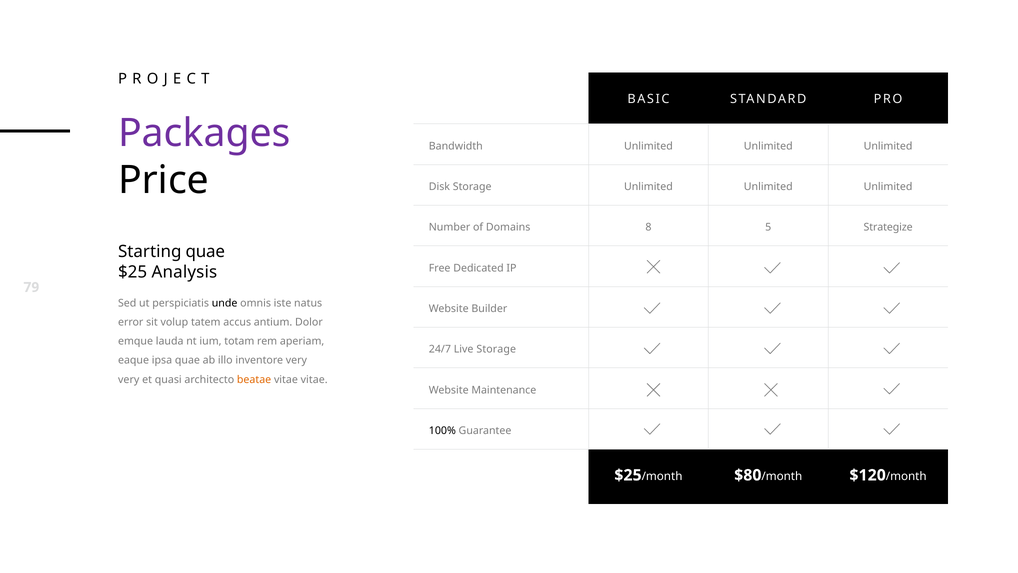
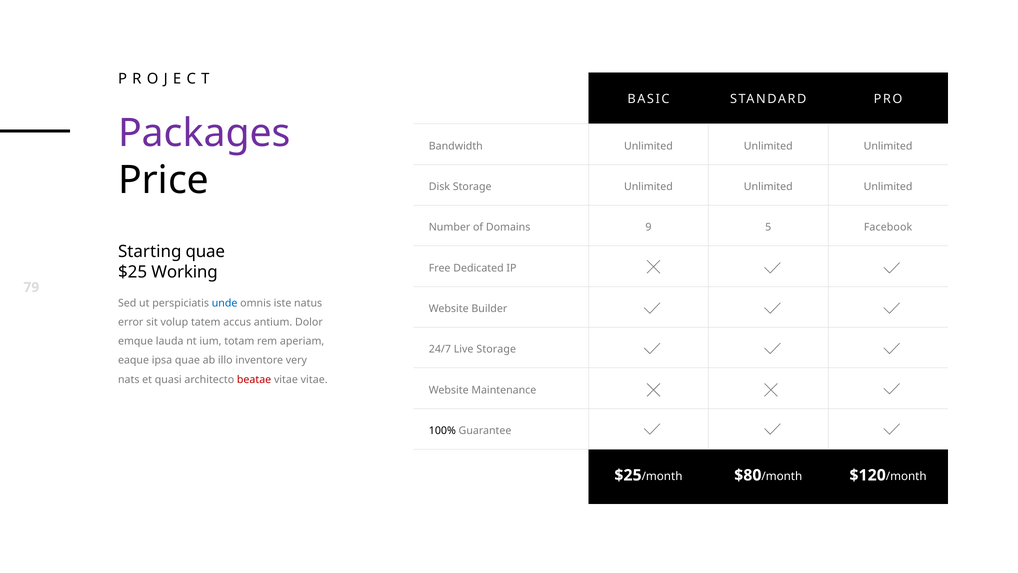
8: 8 -> 9 (648, 227)
Strategize: Strategize -> Facebook (888, 227)
Analysis: Analysis -> Working (185, 272)
unde colour: black -> blue (225, 303)
very: very -> nats (129, 379)
beatae colour: orange -> red (254, 379)
